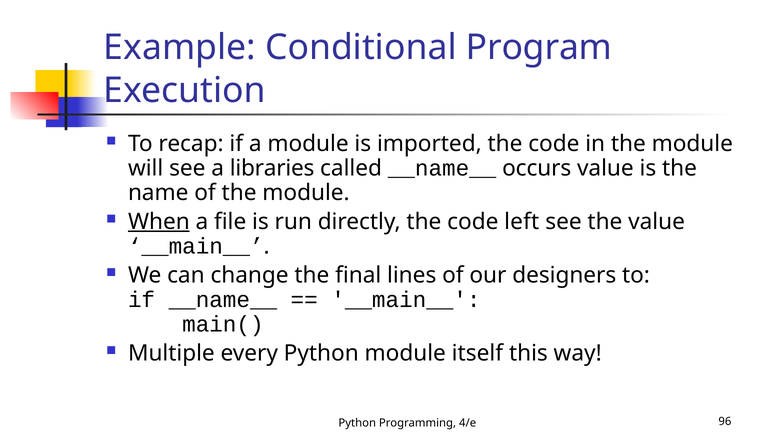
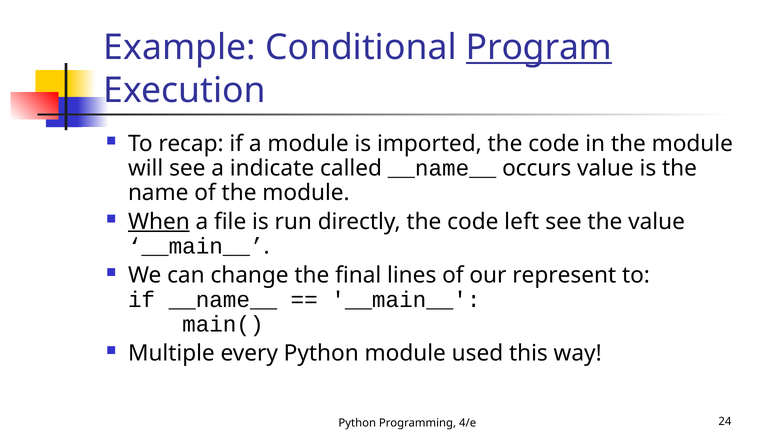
Program underline: none -> present (539, 48)
libraries: libraries -> indicate (272, 168)
designers: designers -> represent (564, 275)
itself: itself -> used (477, 353)
96: 96 -> 24 (725, 421)
